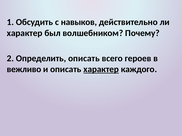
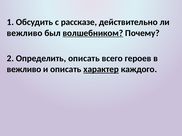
навыков: навыков -> рассказе (79, 22)
характер: характер -> вежливо (25, 33)
волшебником underline: none -> present (93, 33)
